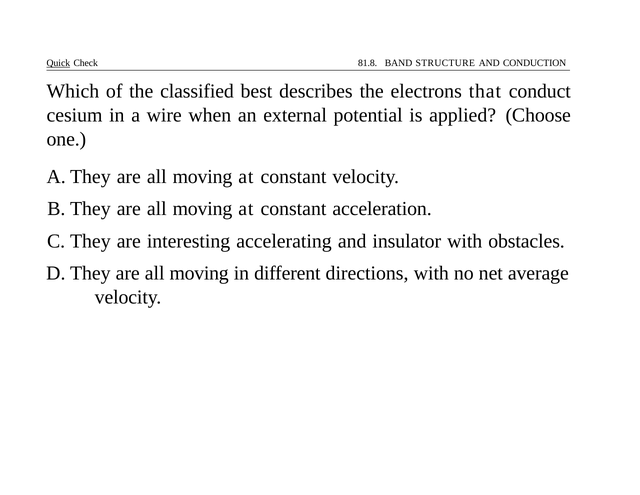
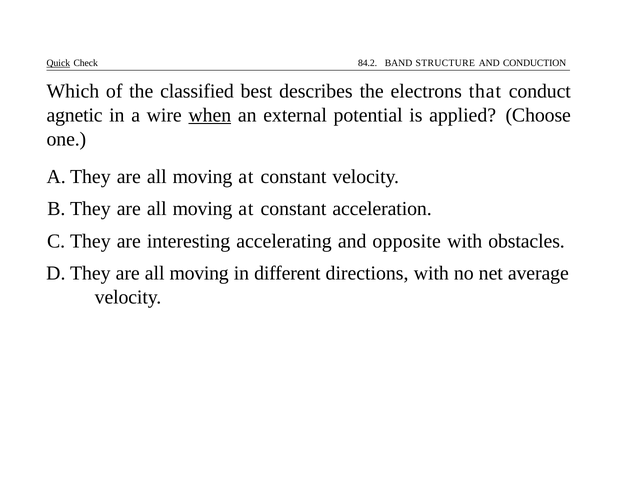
81.8: 81.8 -> 84.2 (368, 63)
cesium: cesium -> agnetic (75, 115)
when underline: none -> present (210, 115)
insulator: insulator -> opposite (407, 241)
